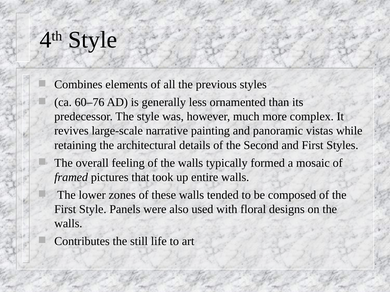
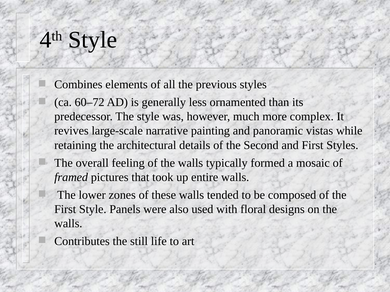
60–76: 60–76 -> 60–72 (90, 102)
